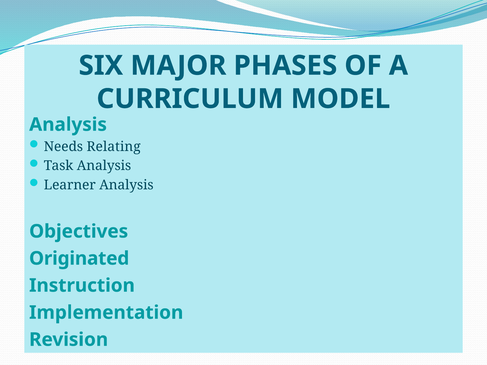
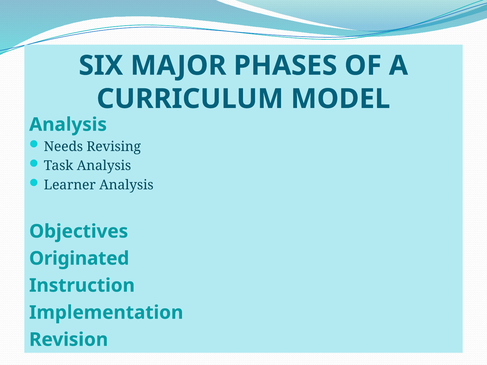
Relating: Relating -> Revising (114, 147)
